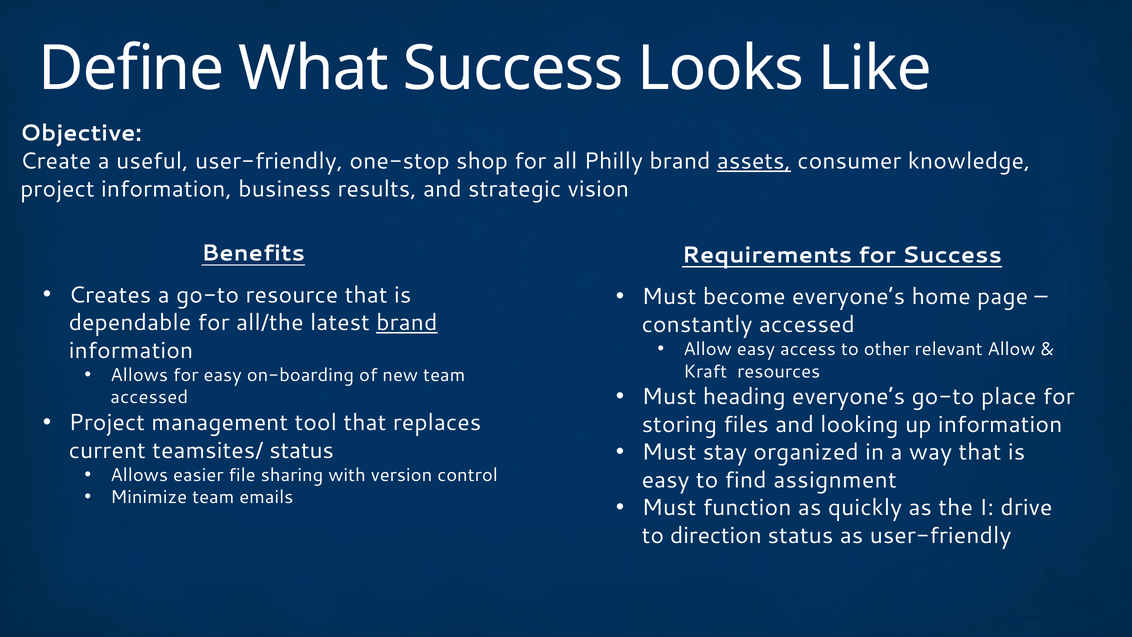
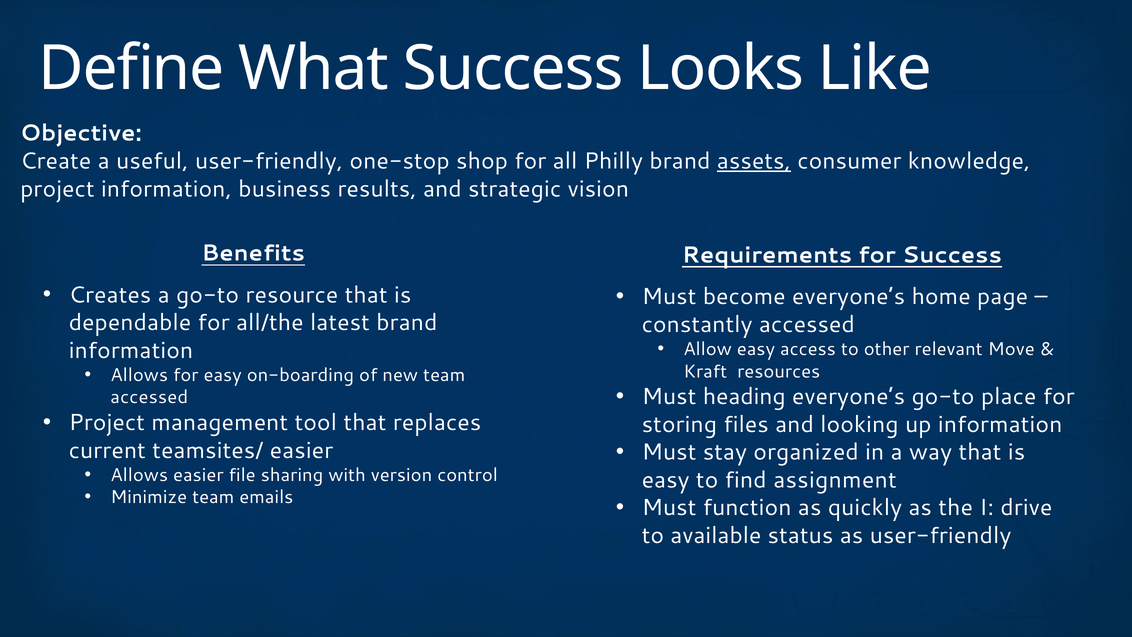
brand underline: present -> none (407, 323)
relevant Allow: Allow -> Move (1011, 349)
teamsites/ status: status -> easier (301, 450)
direction: direction -> available (716, 535)
